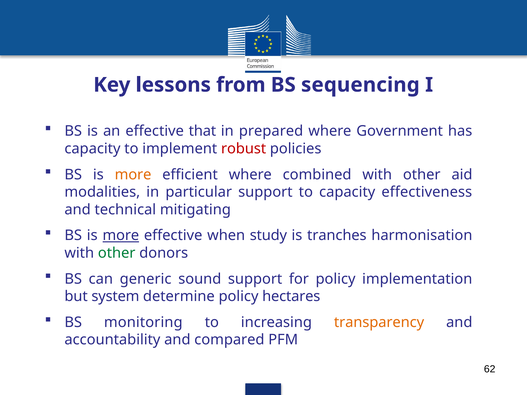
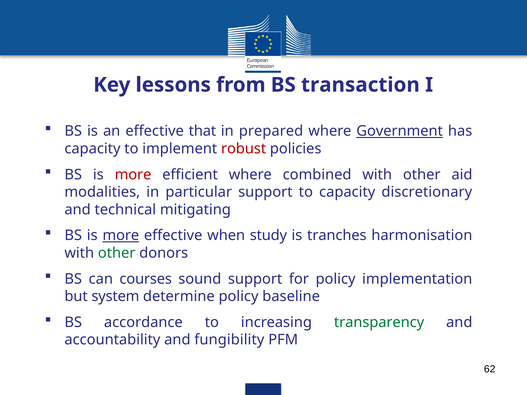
sequencing: sequencing -> transaction (360, 85)
Government underline: none -> present (400, 131)
more colour: orange -> red (133, 175)
effectiveness: effectiveness -> discretionary (427, 192)
generic: generic -> courses (146, 279)
hectares: hectares -> baseline (291, 297)
monitoring: monitoring -> accordance (143, 322)
transparency colour: orange -> green (379, 322)
compared: compared -> fungibility (229, 340)
